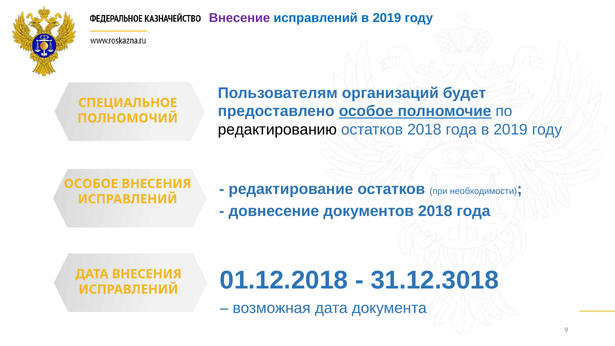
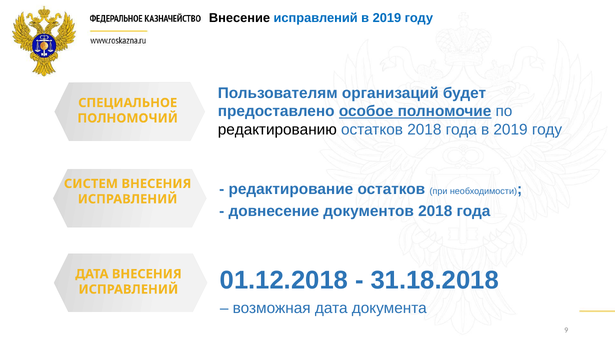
Внесение colour: purple -> black (240, 18)
ОСОБОЕ: ОСОБОЕ -> СИСТЕМ (91, 184)
31.12.3018: 31.12.3018 -> 31.18.2018 (435, 280)
